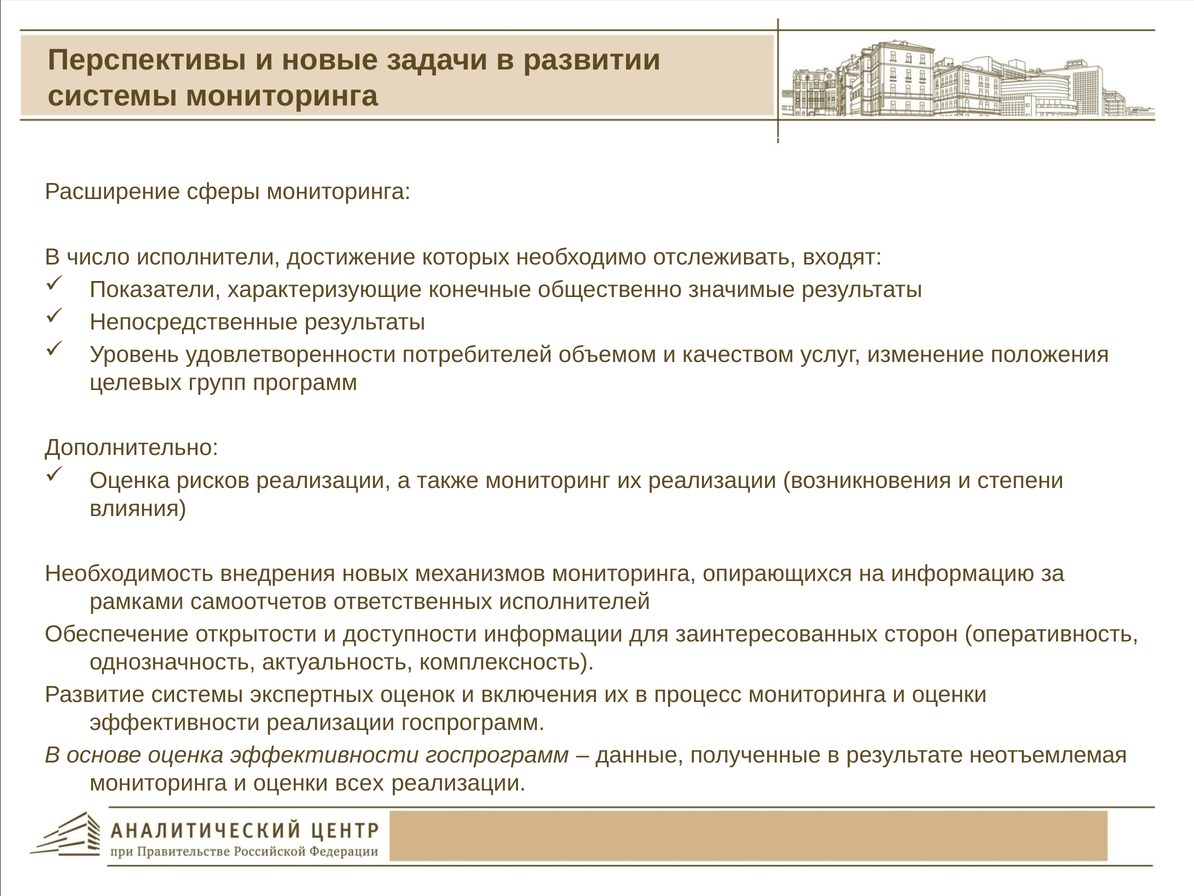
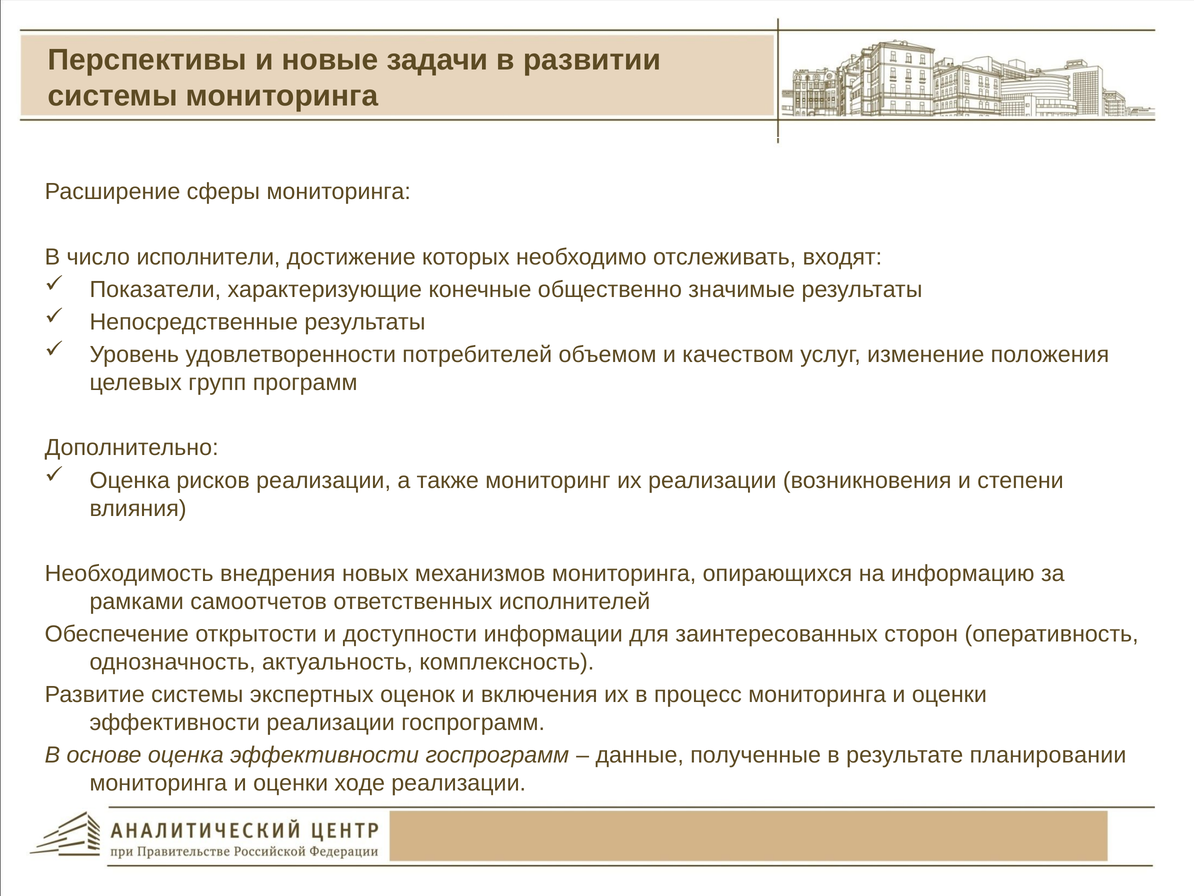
неотъемлемая: неотъемлемая -> планировании (1048, 755)
всех: всех -> ходе (360, 783)
